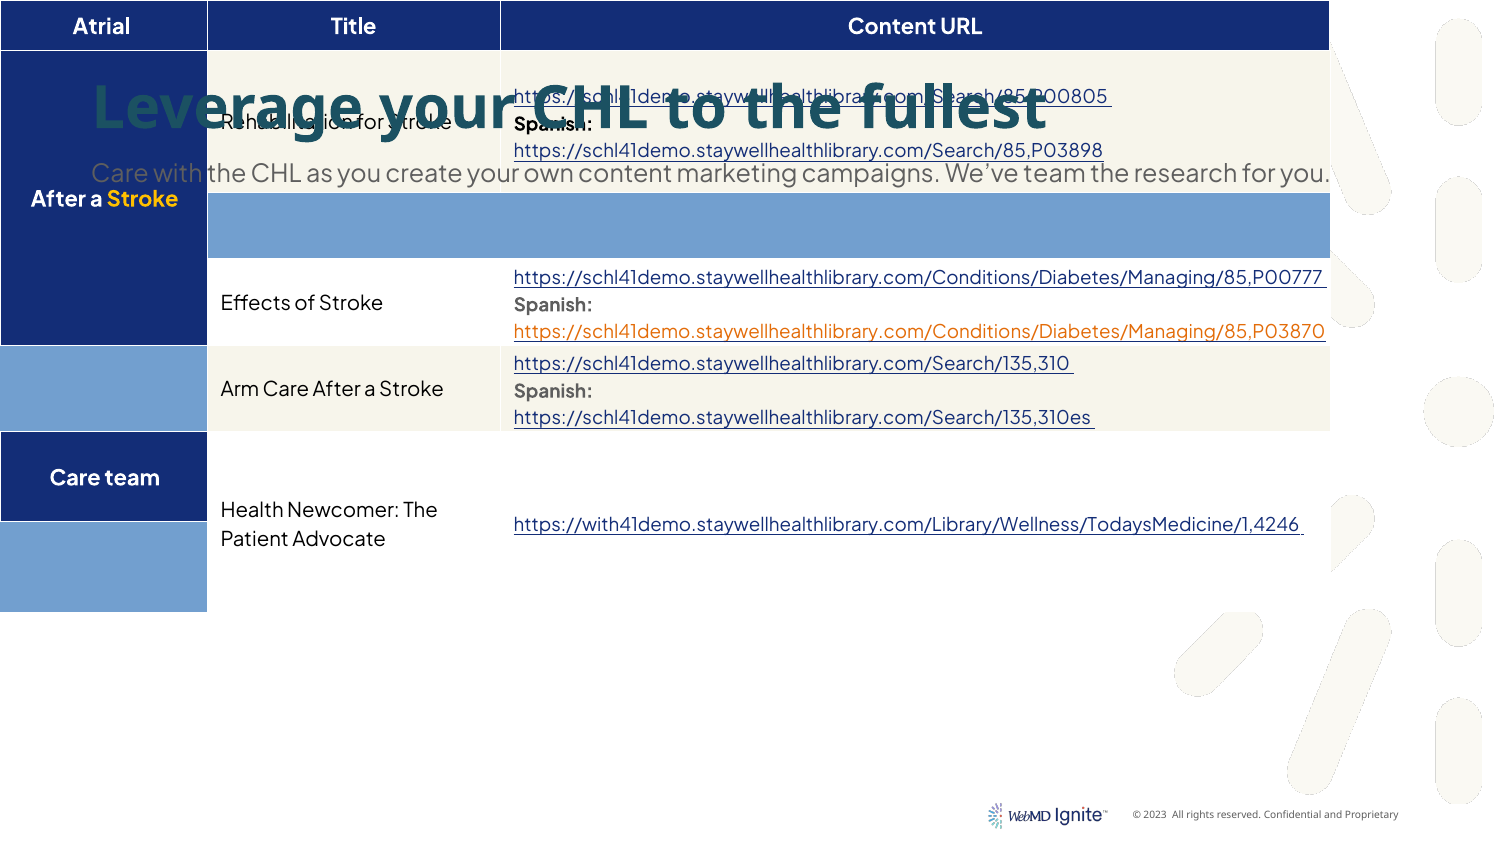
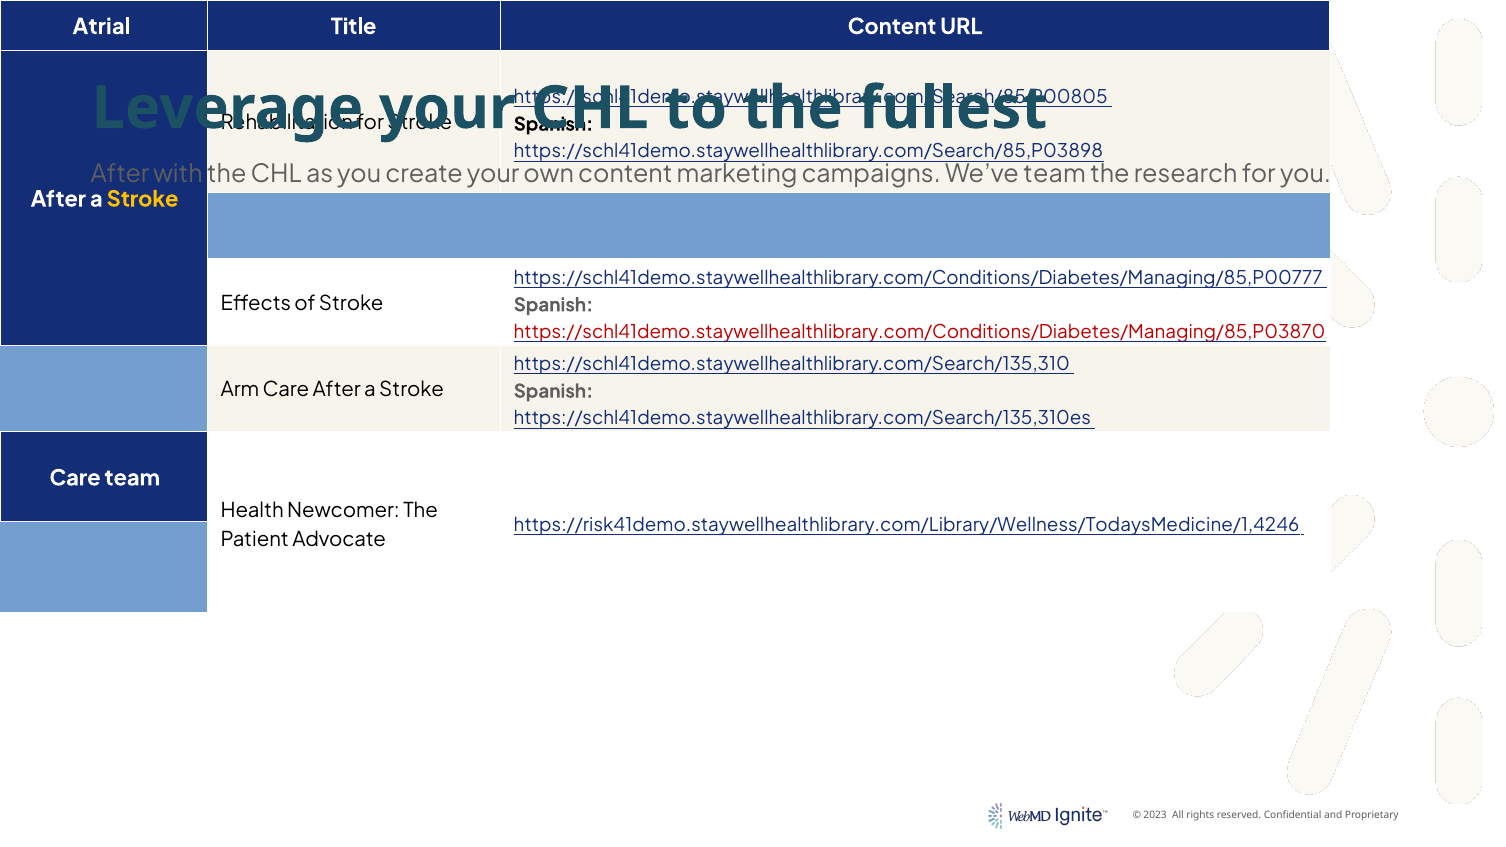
Care: Care -> After (120, 174)
https://schl41demo.staywellhealthlibrary.com/Conditions/Diabetes/Managing/85,P03870 colour: orange -> red (920, 332)
https://with41demo.staywellhealthlibrary.com/Library/Wellness/TodaysMedicine/1,4246: https://with41demo.staywellhealthlibrary.com/Library/Wellness/TodaysMedicine/1,4246 -> https://risk41demo.staywellhealthlibrary.com/Library/Wellness/TodaysMedicine/1,4246 (907, 525)
